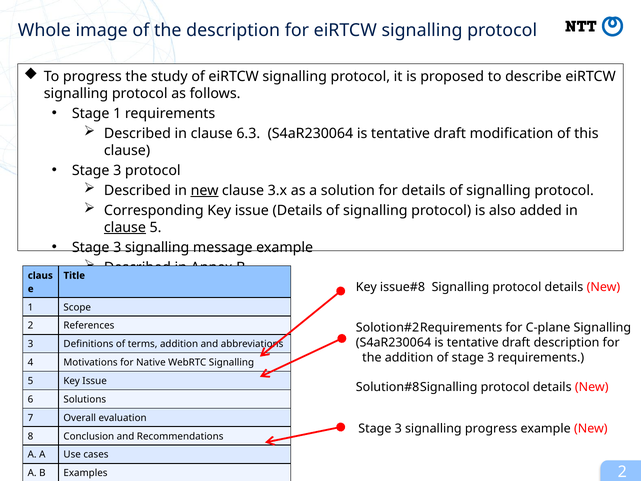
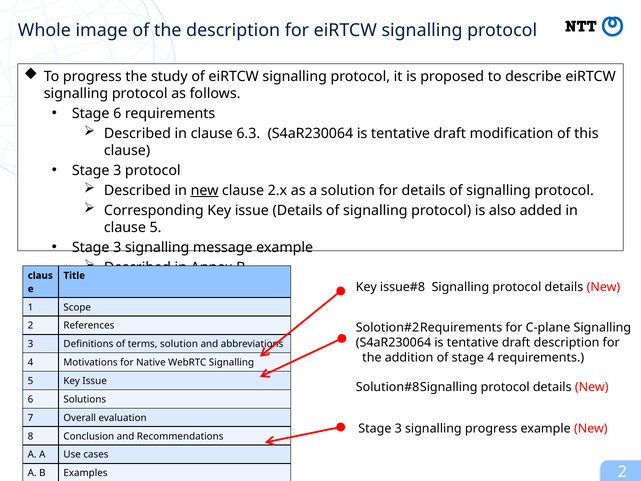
Stage 1: 1 -> 6 (117, 113)
3.x: 3.x -> 2.x (277, 190)
clause underline: present -> none (125, 227)
terms addition: addition -> solution (179, 344)
of stage 3: 3 -> 4 (491, 357)
